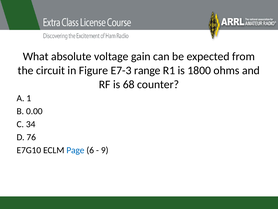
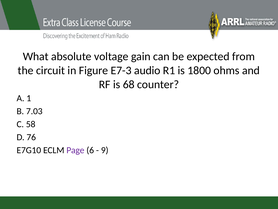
range: range -> audio (147, 70)
0.00: 0.00 -> 7.03 (34, 111)
34: 34 -> 58 (31, 124)
Page colour: blue -> purple (75, 150)
